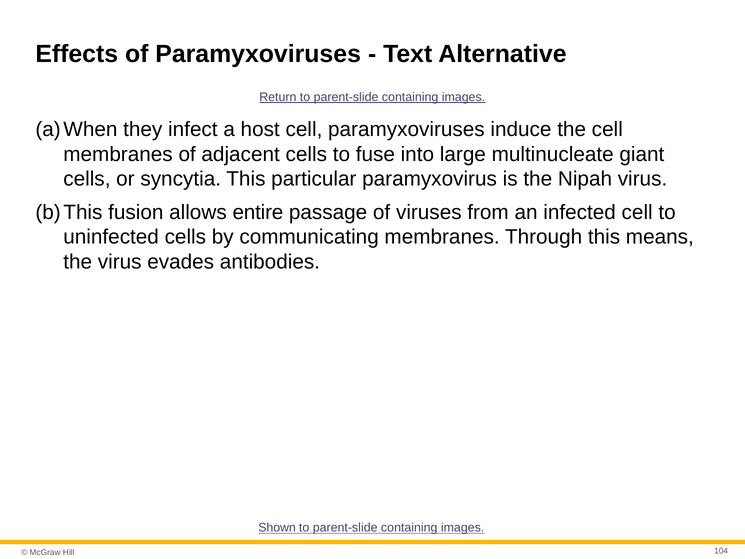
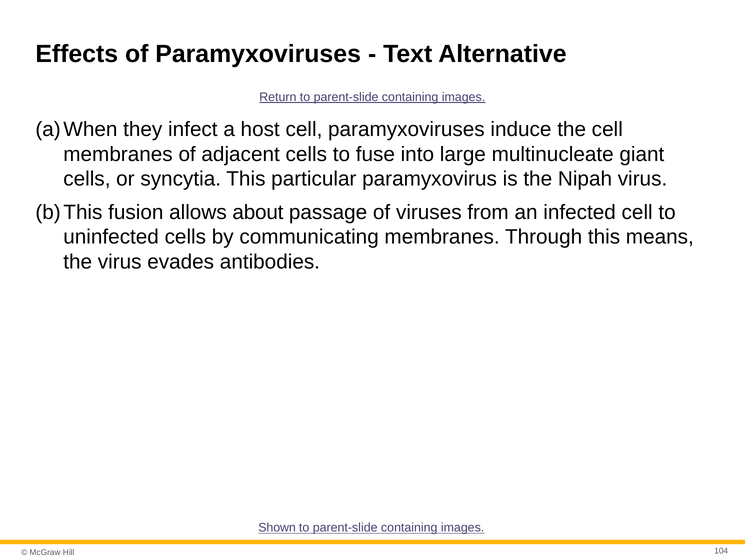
entire: entire -> about (258, 212)
